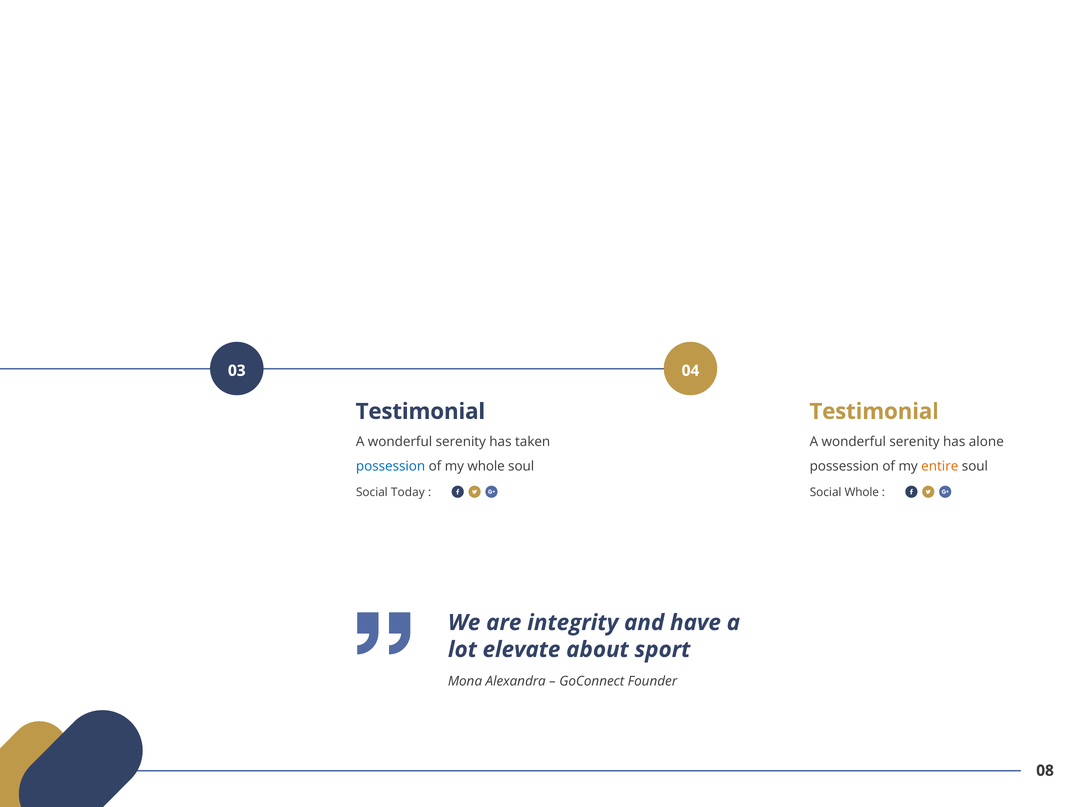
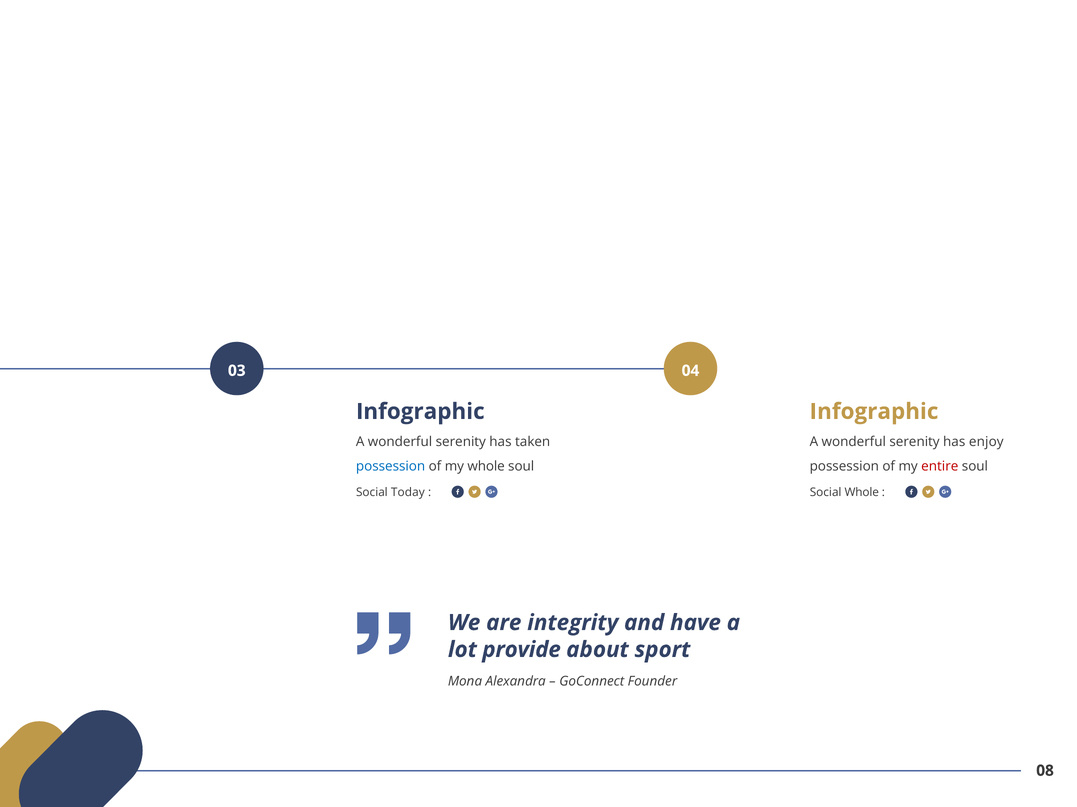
Testimonial: Testimonial -> Infographic (420, 412)
Testimonial: Testimonial -> Infographic (874, 412)
alone: alone -> enjoy (986, 442)
entire colour: orange -> red (940, 467)
elevate: elevate -> provide (522, 650)
